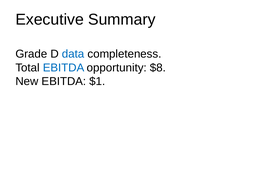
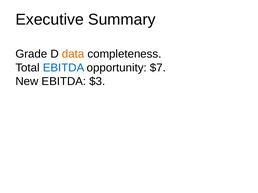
data colour: blue -> orange (73, 54)
$8: $8 -> $7 (158, 68)
$1: $1 -> $3 (97, 82)
